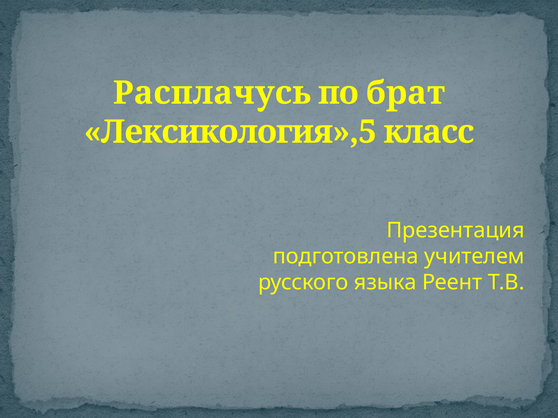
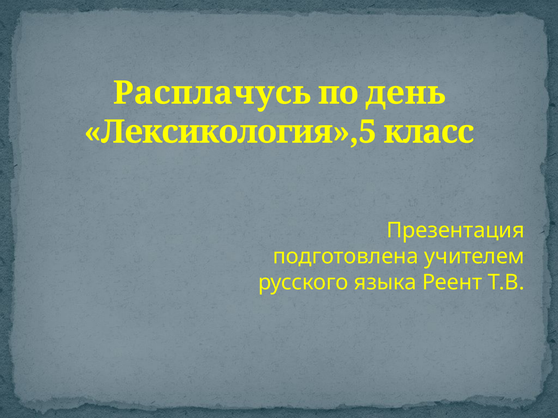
брат: брат -> день (406, 93)
